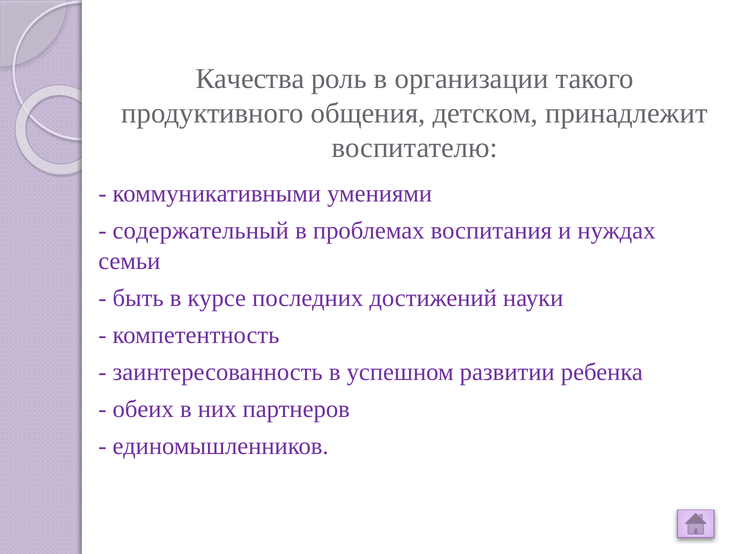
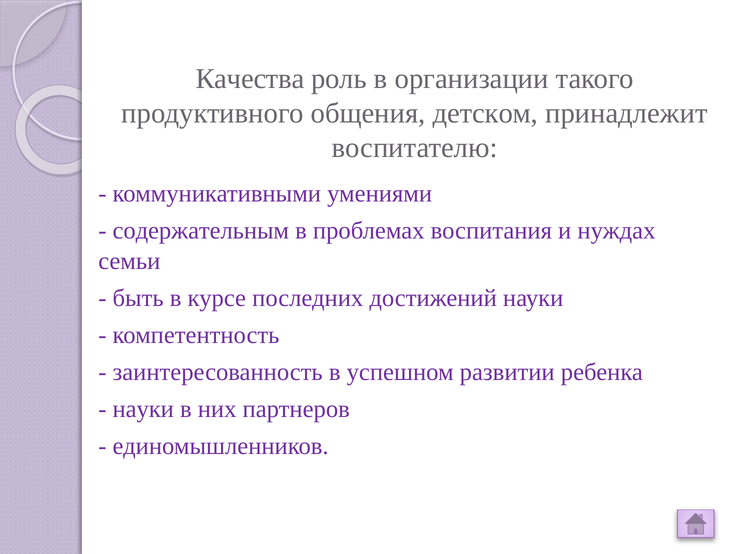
содержательный: содержательный -> содержательным (201, 231)
обеих: обеих -> науки (143, 409)
